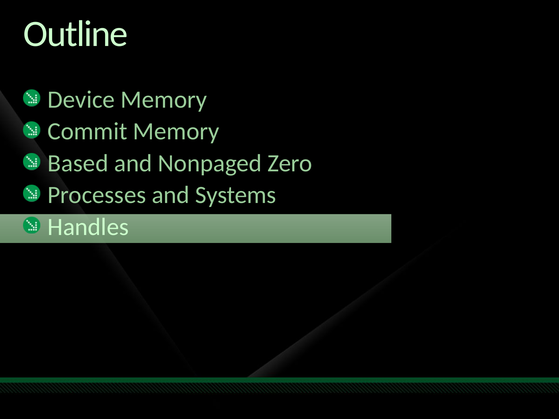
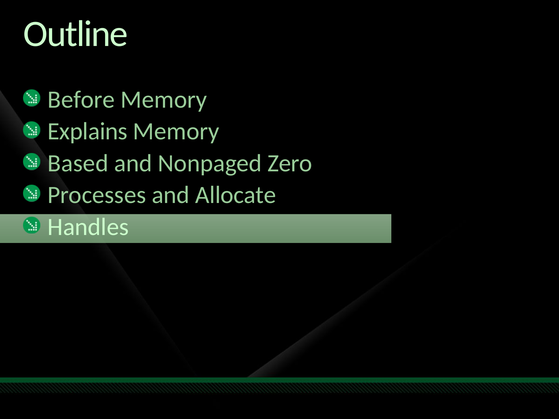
Device: Device -> Before (81, 100)
Commit: Commit -> Explains (88, 131)
Systems: Systems -> Allocate (236, 195)
